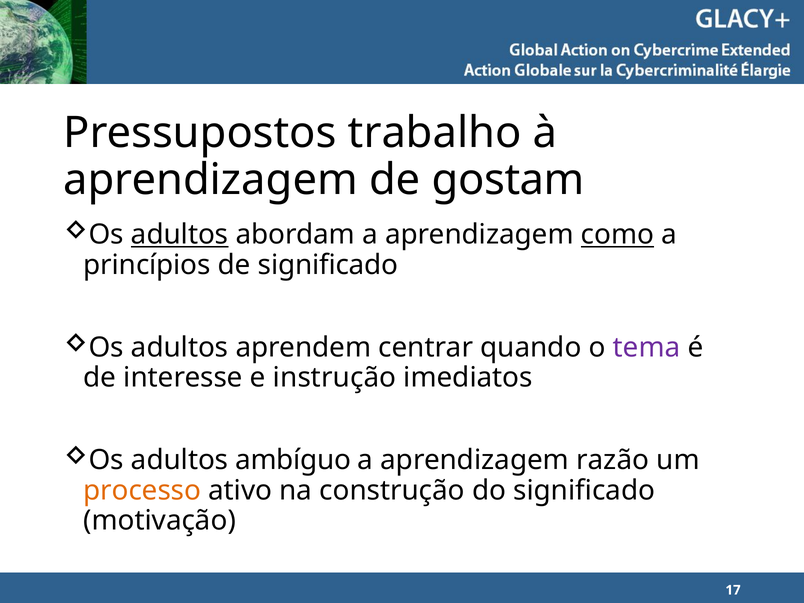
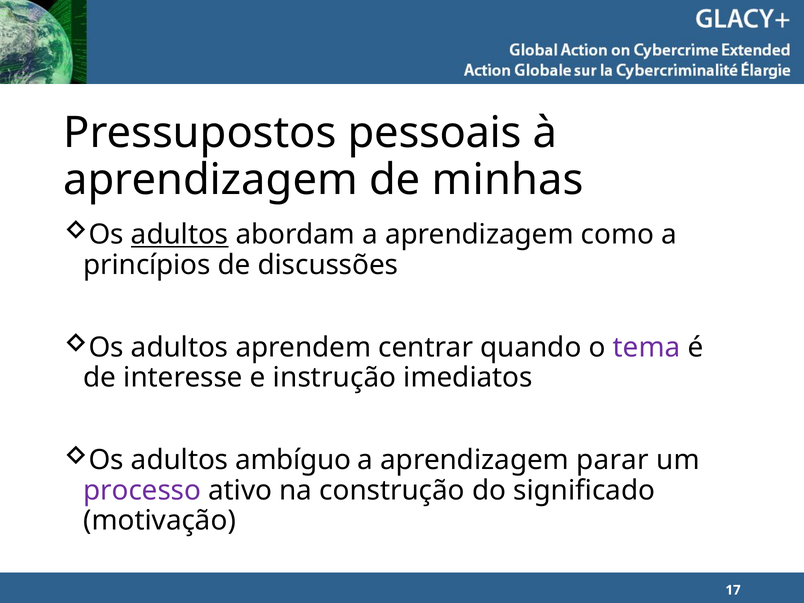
trabalho: trabalho -> pessoais (435, 133)
gostam: gostam -> minhas (508, 180)
como underline: present -> none (618, 235)
de significado: significado -> discussões (328, 265)
razão: razão -> parar (613, 460)
processo colour: orange -> purple (142, 490)
